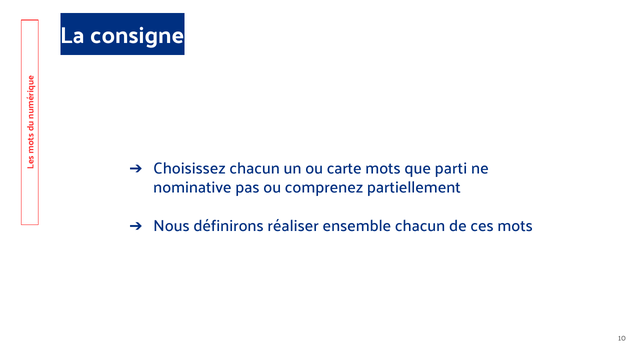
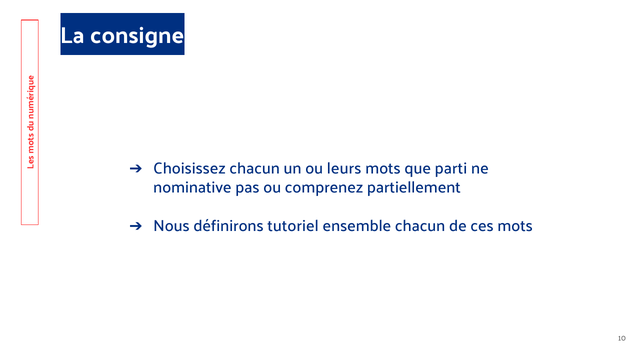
carte: carte -> leurs (344, 169)
réaliser: réaliser -> tutoriel (293, 226)
